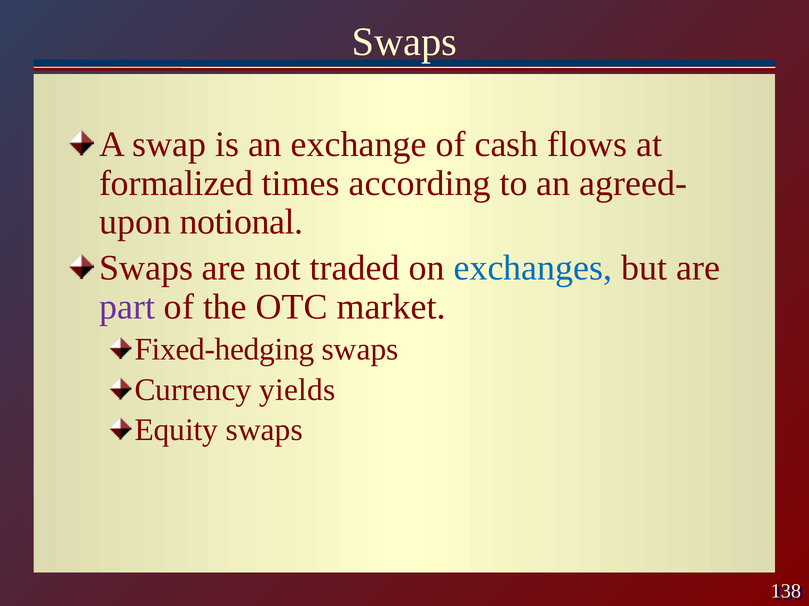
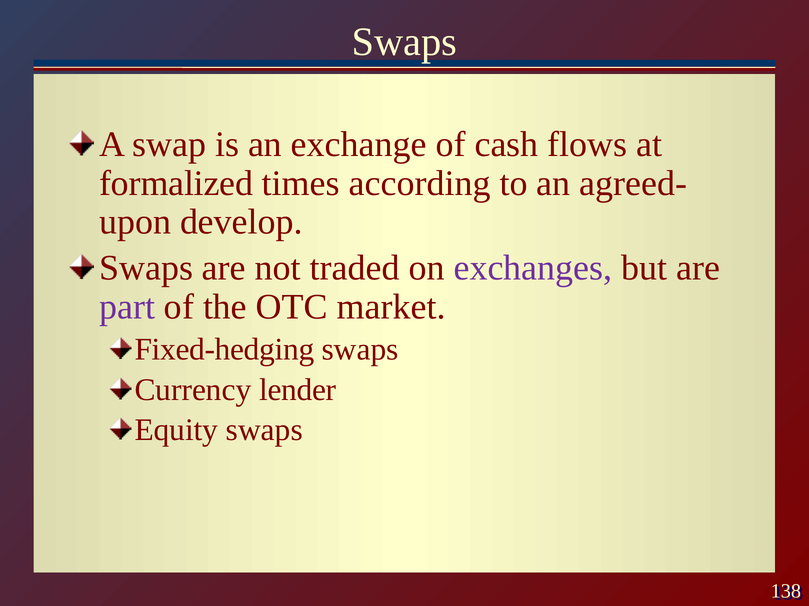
notional: notional -> develop (241, 222)
exchanges colour: blue -> purple (533, 268)
yields: yields -> lender (298, 390)
